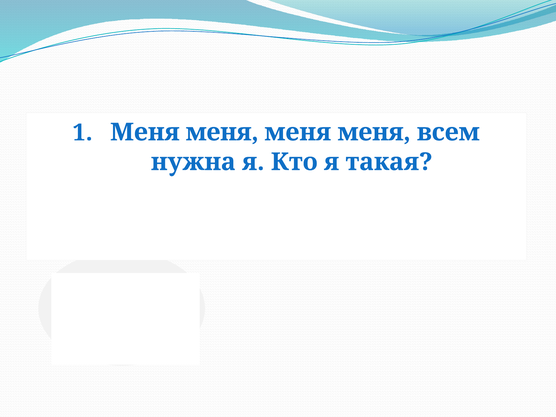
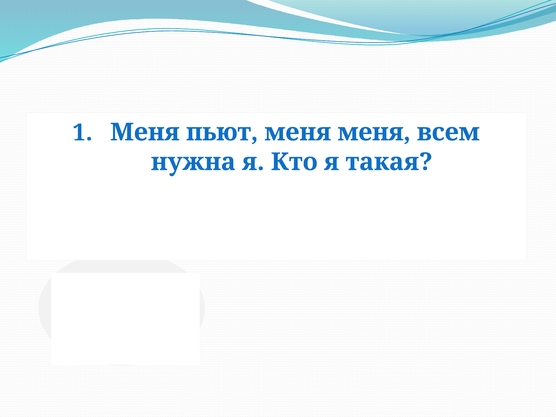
меня: меня -> пьют (222, 132)
